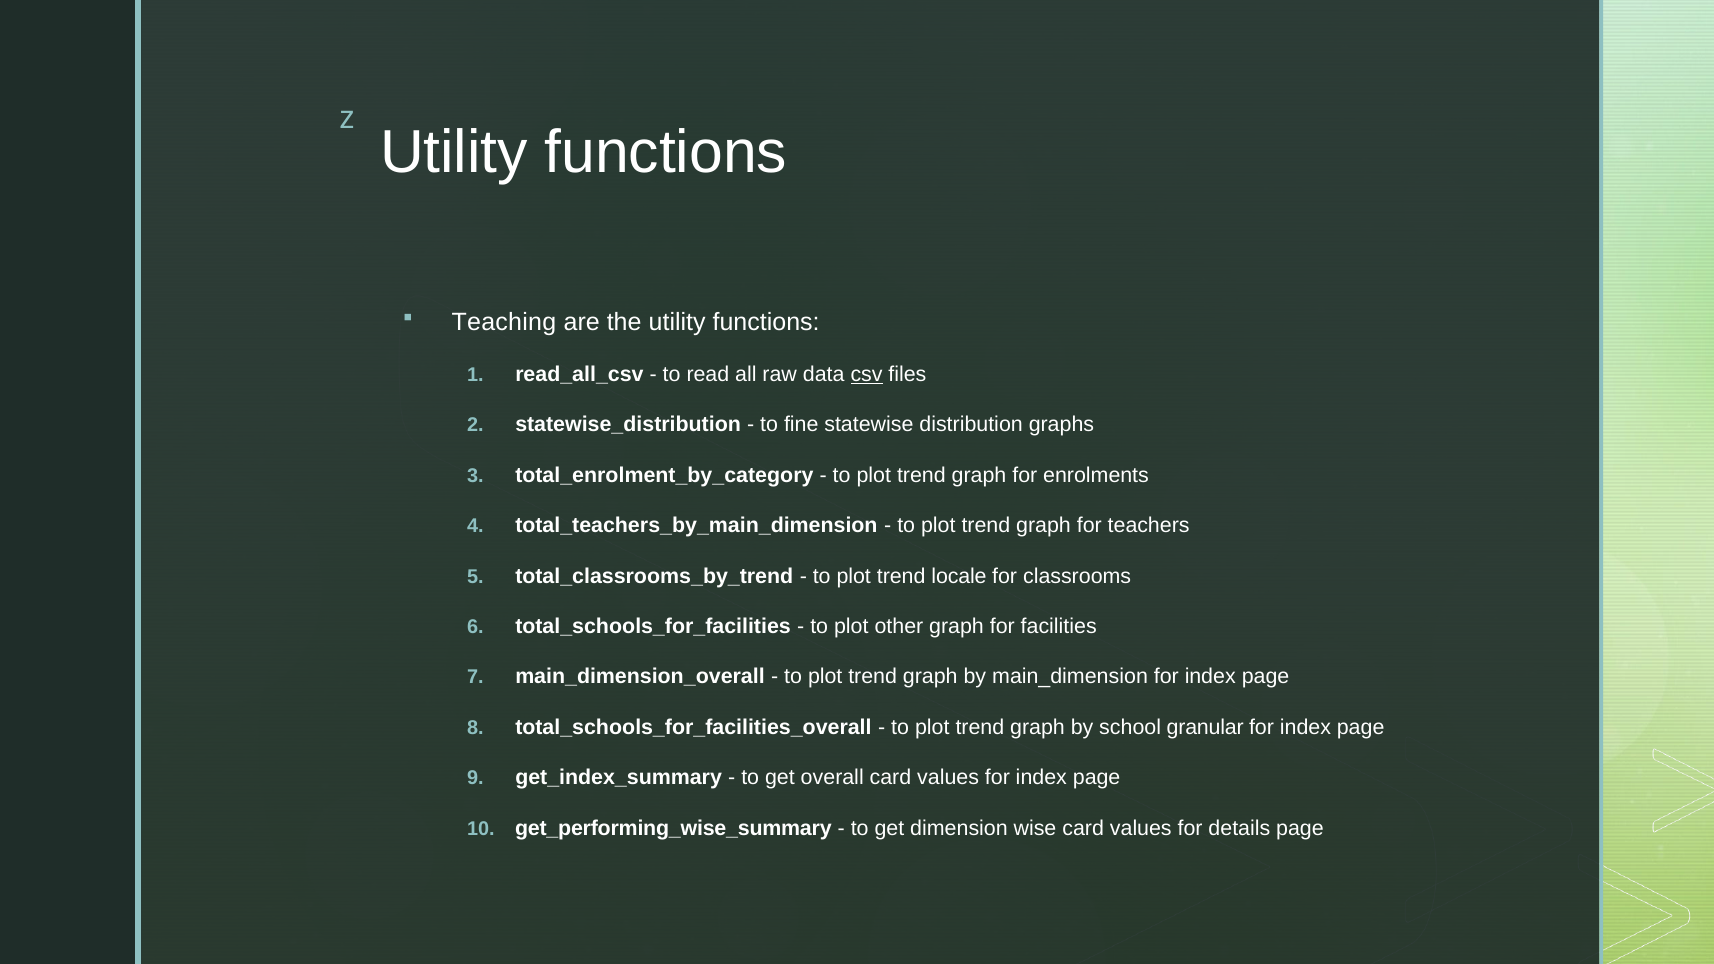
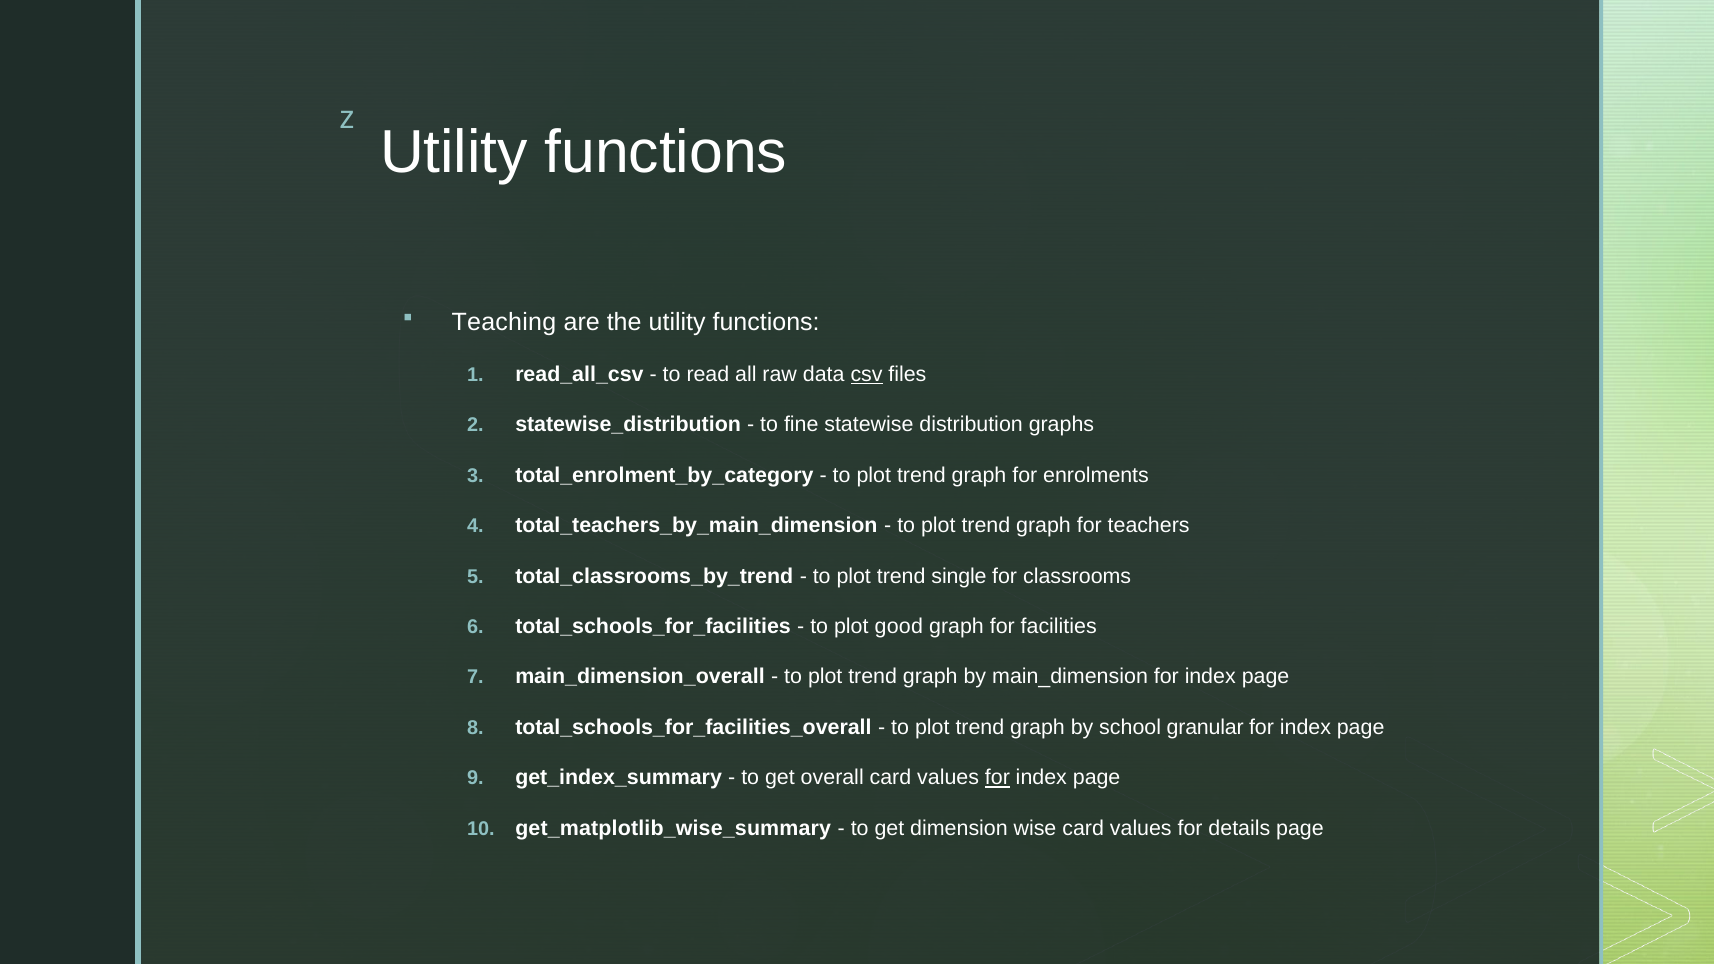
locale: locale -> single (959, 576)
other: other -> good (899, 627)
for underline: none -> present (997, 778)
get_performing_wise_summary: get_performing_wise_summary -> get_matplotlib_wise_summary (673, 828)
